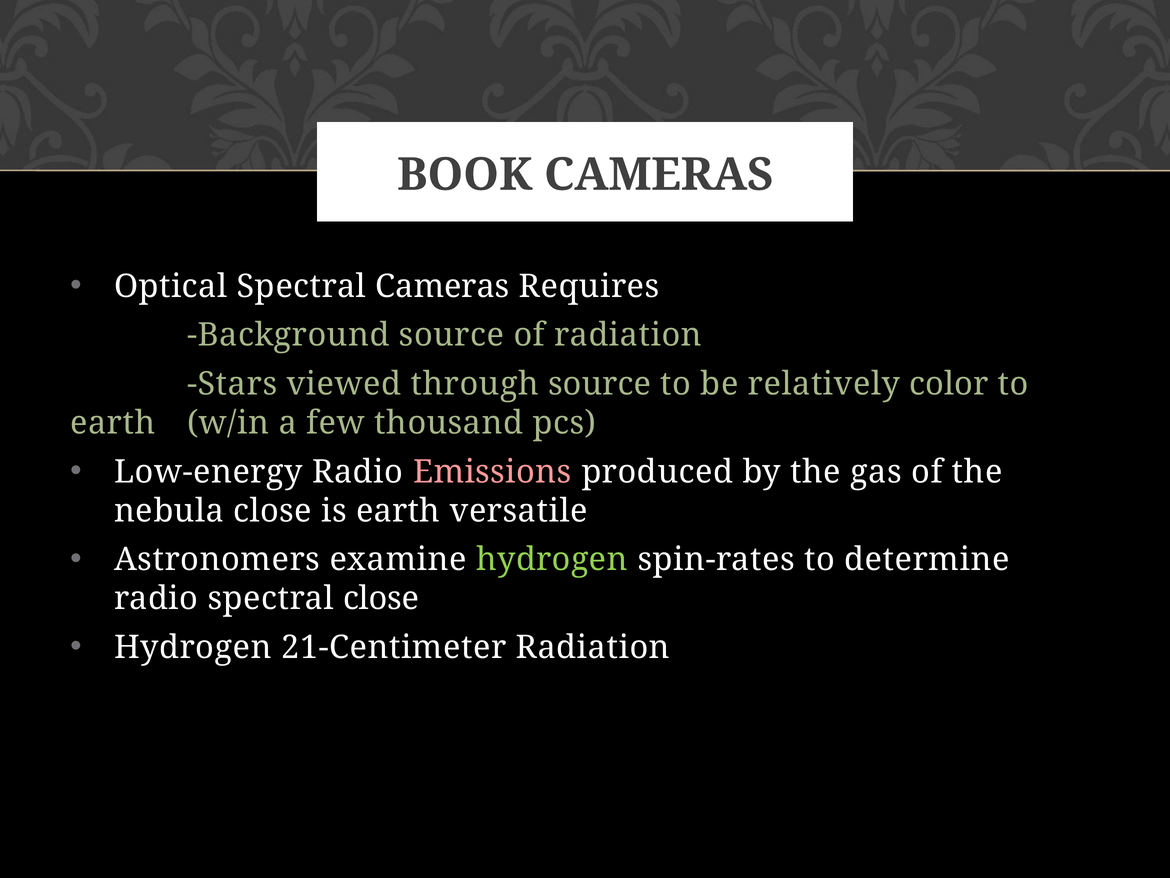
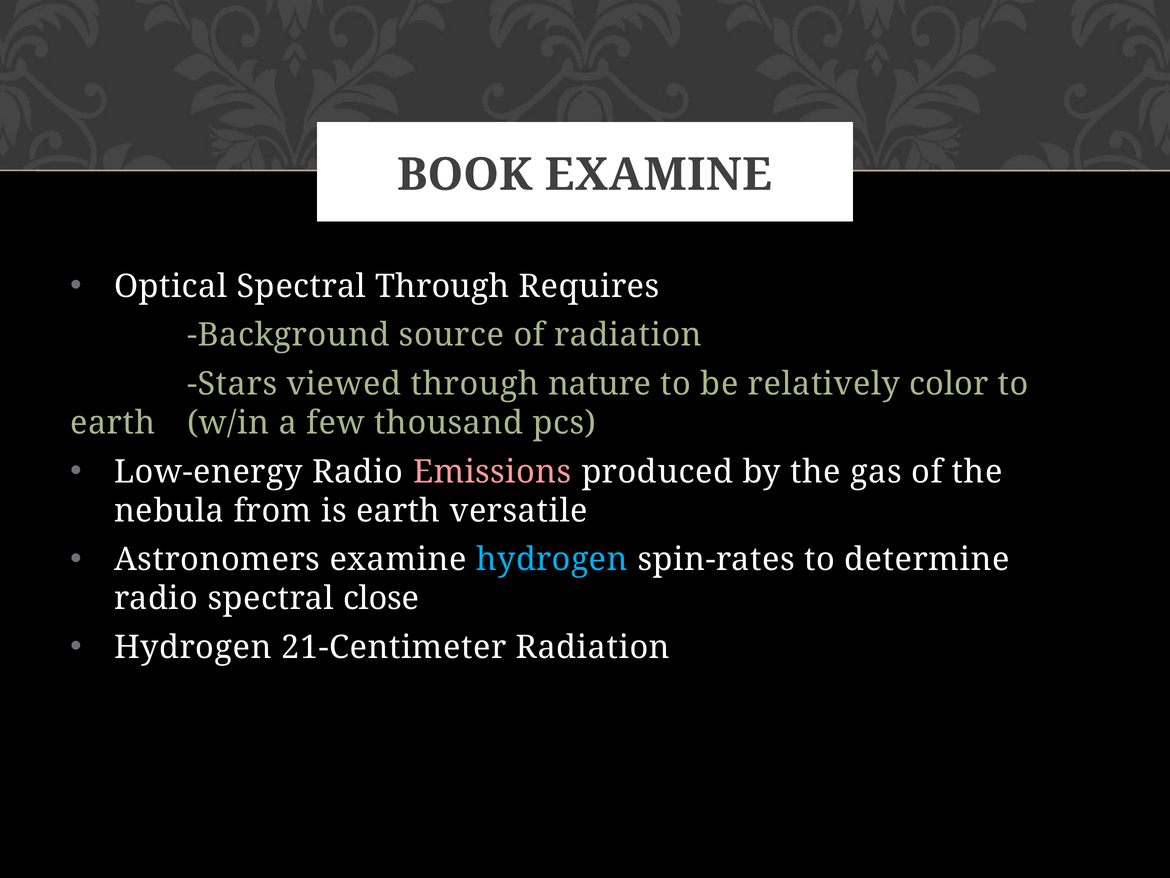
BOOK CAMERAS: CAMERAS -> EXAMINE (658, 175)
Spectral Cameras: Cameras -> Through (442, 286)
through source: source -> nature (600, 384)
nebula close: close -> from (272, 511)
hydrogen colour: light green -> light blue (552, 559)
